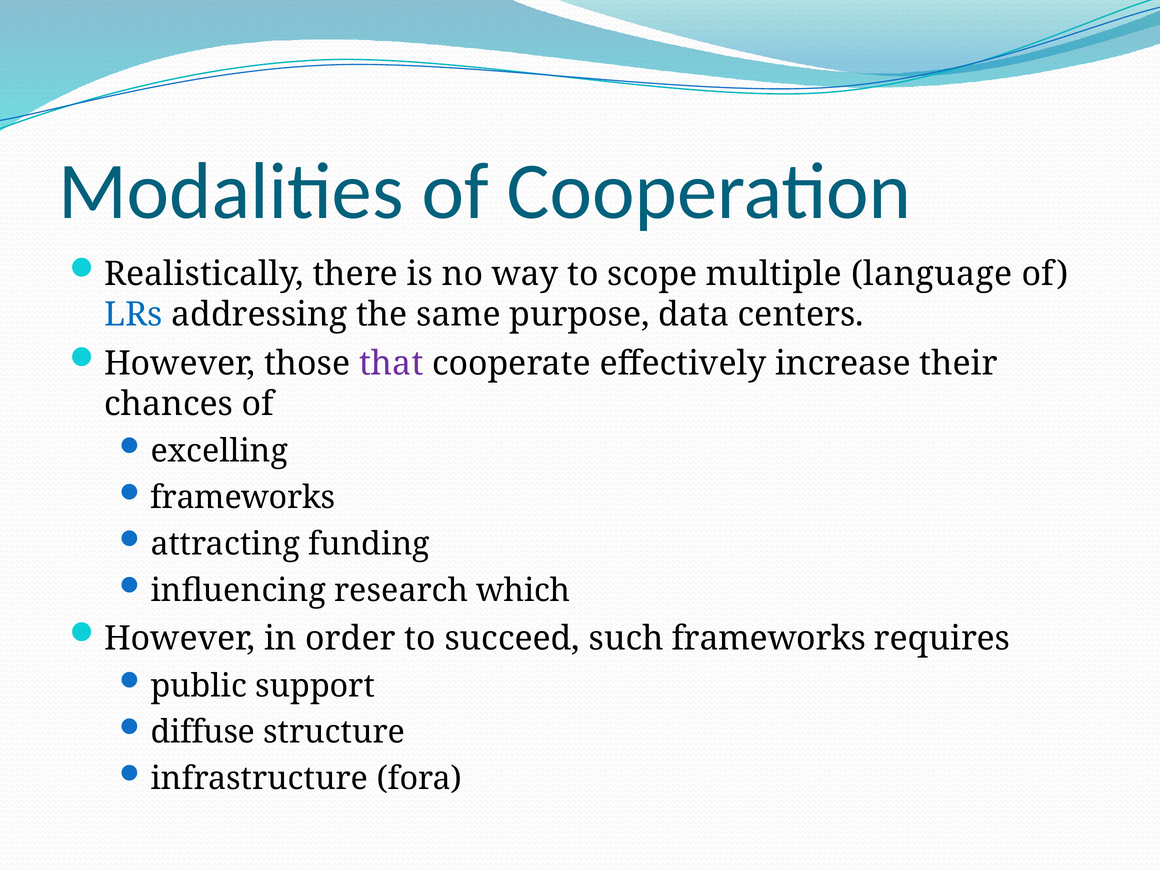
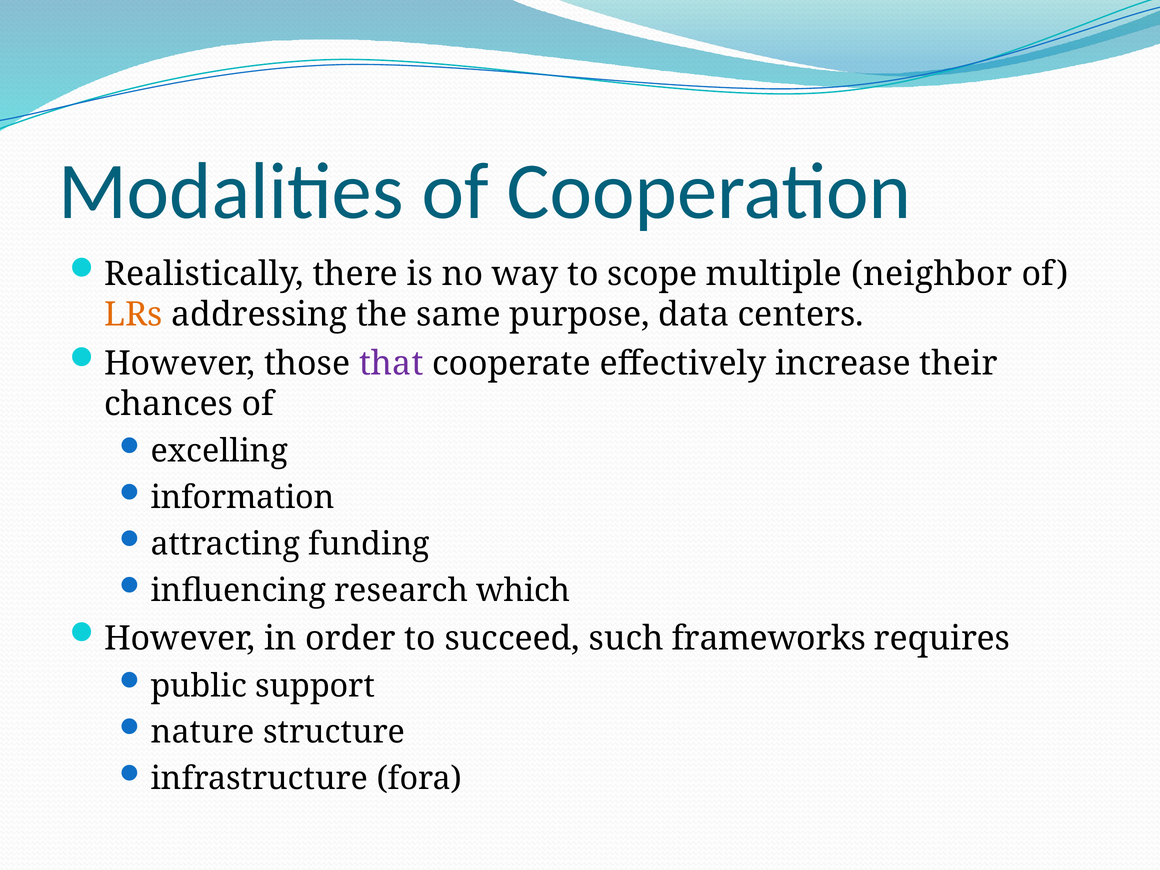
language: language -> neighbor (932, 274)
LRs colour: blue -> orange (133, 315)
frameworks: frameworks -> information (243, 498)
diffuse: diffuse -> nature (203, 732)
